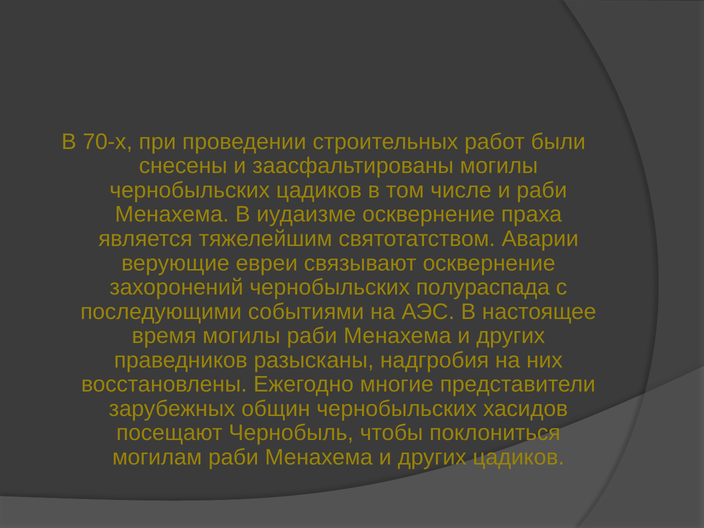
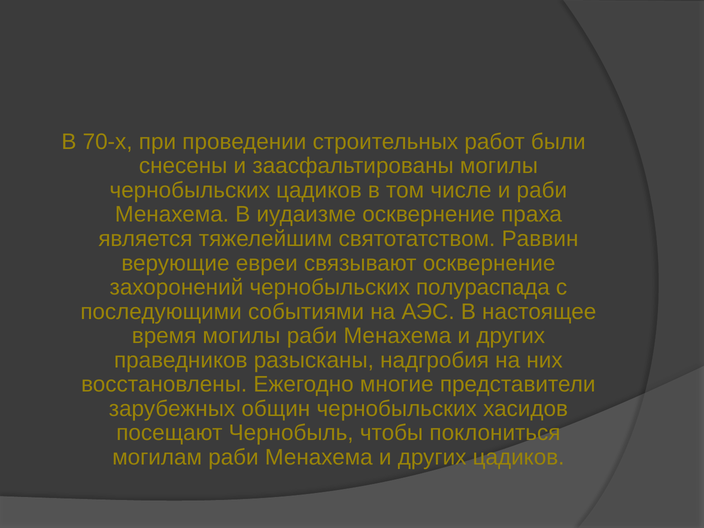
Аварии: Аварии -> Раввин (540, 239)
